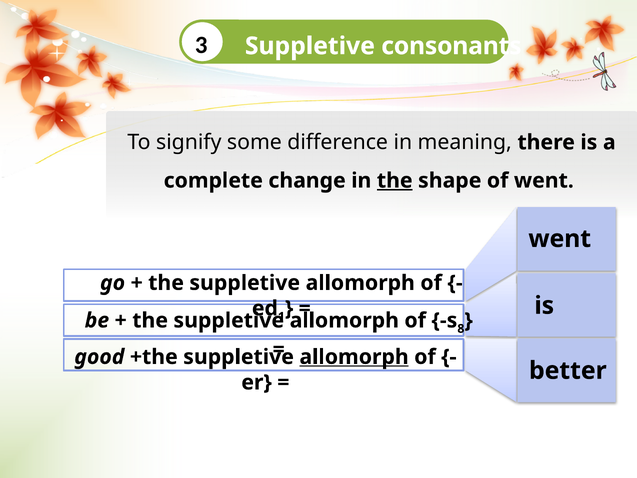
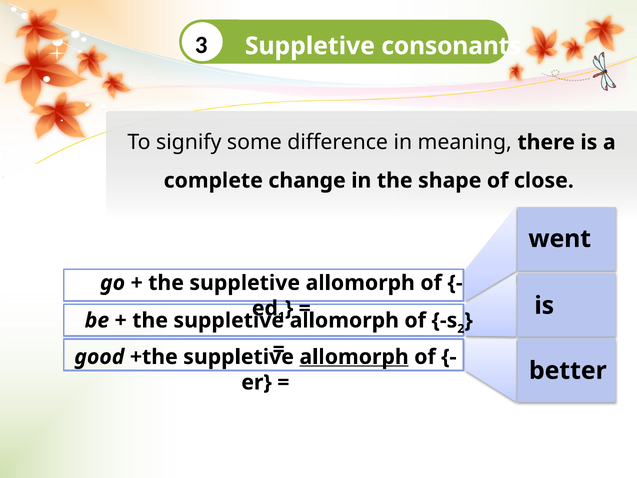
the underline: present -> none (395, 181)
of went: went -> close (544, 181)
8: 8 -> 2 (461, 329)
